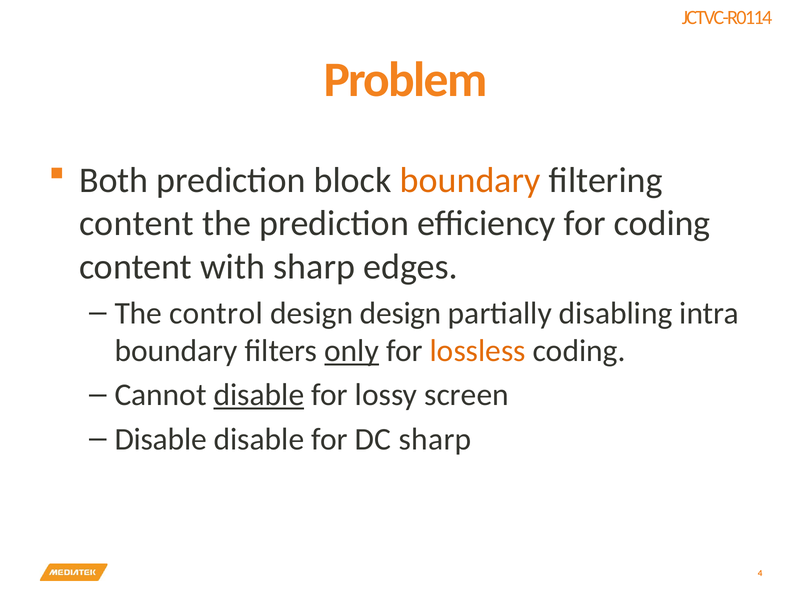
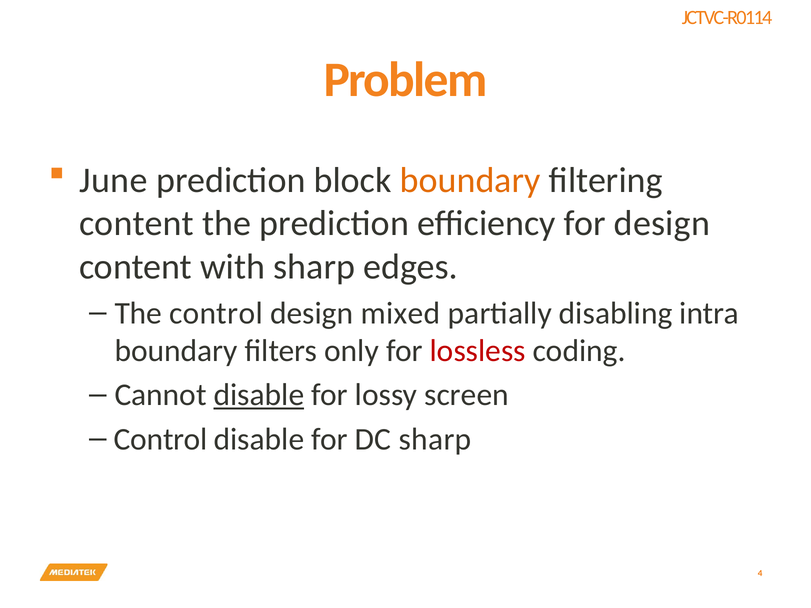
Both: Both -> June (113, 180)
for coding: coding -> design (662, 224)
design design: design -> mixed (400, 313)
only underline: present -> none (352, 351)
lossless colour: orange -> red (478, 351)
Disable: Disable -> Control (161, 439)
